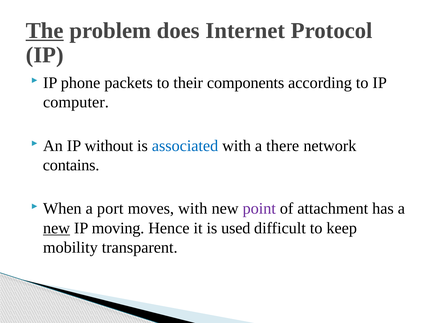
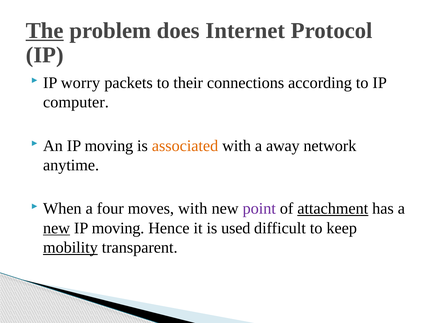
phone: phone -> worry (80, 83)
components: components -> connections (246, 83)
An IP without: without -> moving (109, 146)
associated colour: blue -> orange (185, 146)
there: there -> away (283, 146)
contains: contains -> anytime (71, 165)
port: port -> four (110, 209)
attachment underline: none -> present (333, 209)
mobility underline: none -> present (70, 248)
